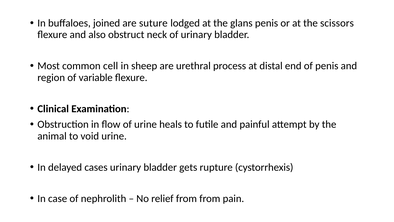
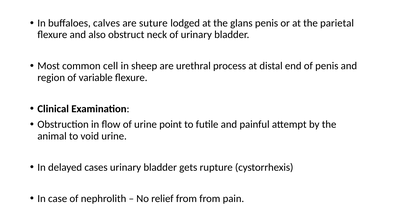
joined: joined -> calves (107, 23)
scissors: scissors -> parietal (337, 23)
heals: heals -> point (171, 124)
